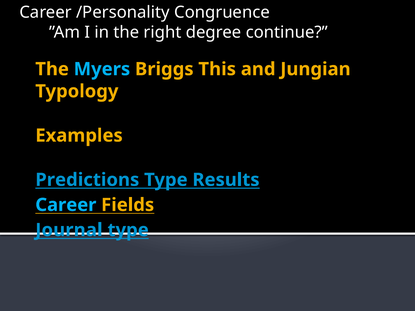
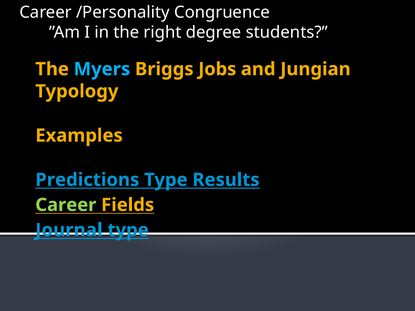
continue: continue -> students (287, 32)
This: This -> Jobs (217, 69)
Career colour: light blue -> light green (66, 205)
